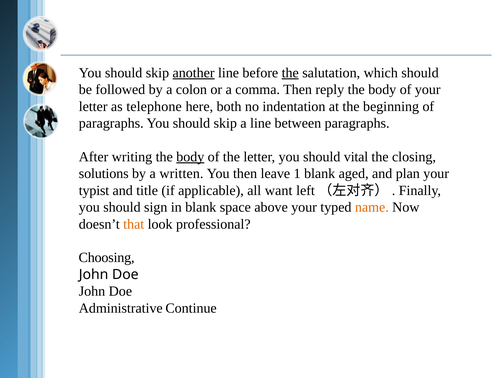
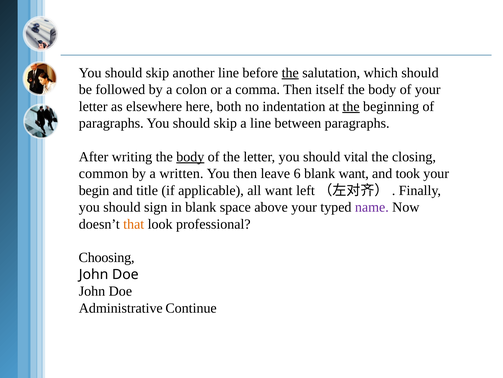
another underline: present -> none (194, 73)
reply: reply -> itself (330, 89)
telephone: telephone -> elsewhere (154, 106)
the underline: none -> present (351, 106)
solutions: solutions -> common (104, 173)
1: 1 -> 6 (297, 173)
blank aged: aged -> want (354, 173)
plan: plan -> took (408, 173)
typist: typist -> begin (94, 190)
name colour: orange -> purple (372, 207)
